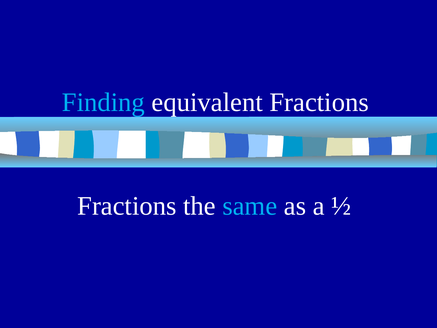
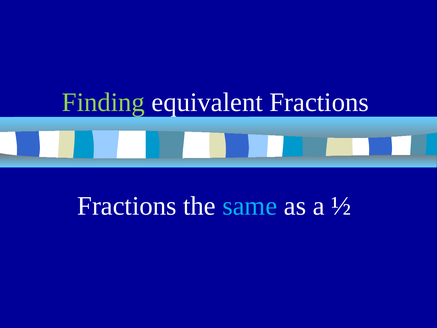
Finding colour: light blue -> light green (103, 102)
